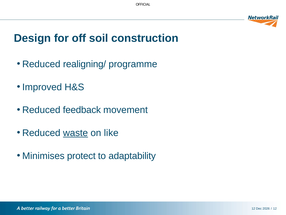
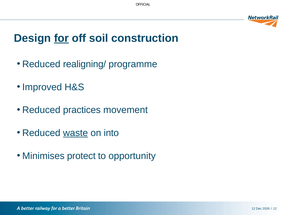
for underline: none -> present (61, 38)
feedback: feedback -> practices (82, 110)
like: like -> into (111, 133)
adaptability: adaptability -> opportunity (132, 156)
